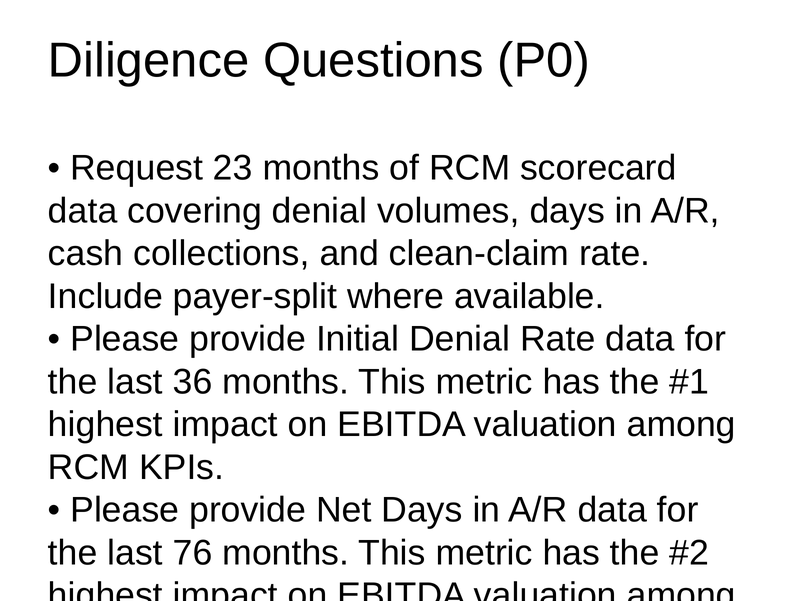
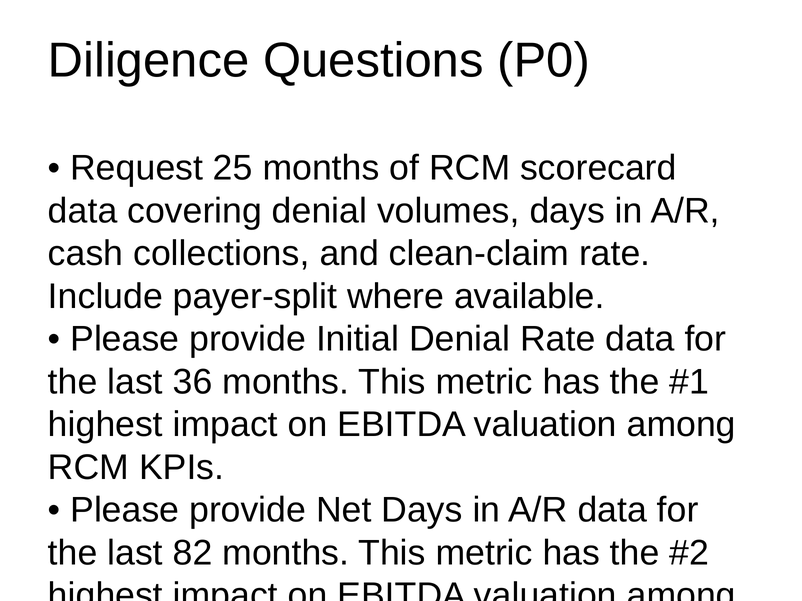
23: 23 -> 25 (233, 168)
76: 76 -> 82 (193, 553)
